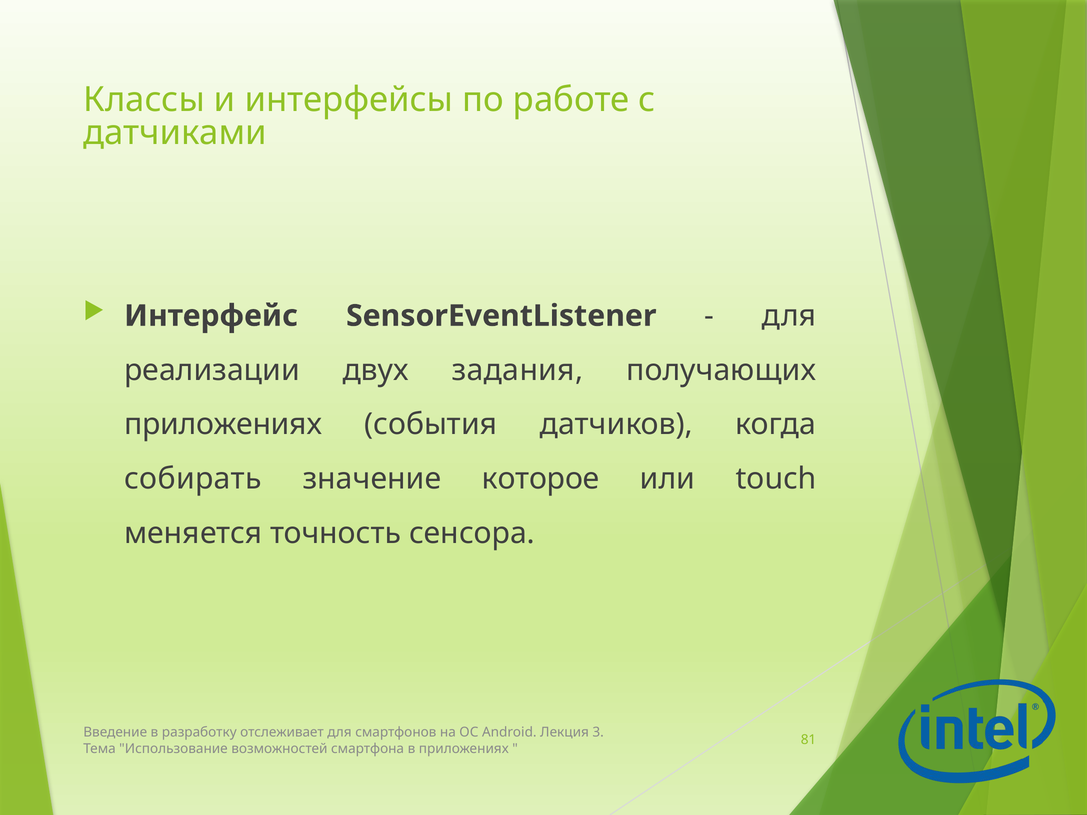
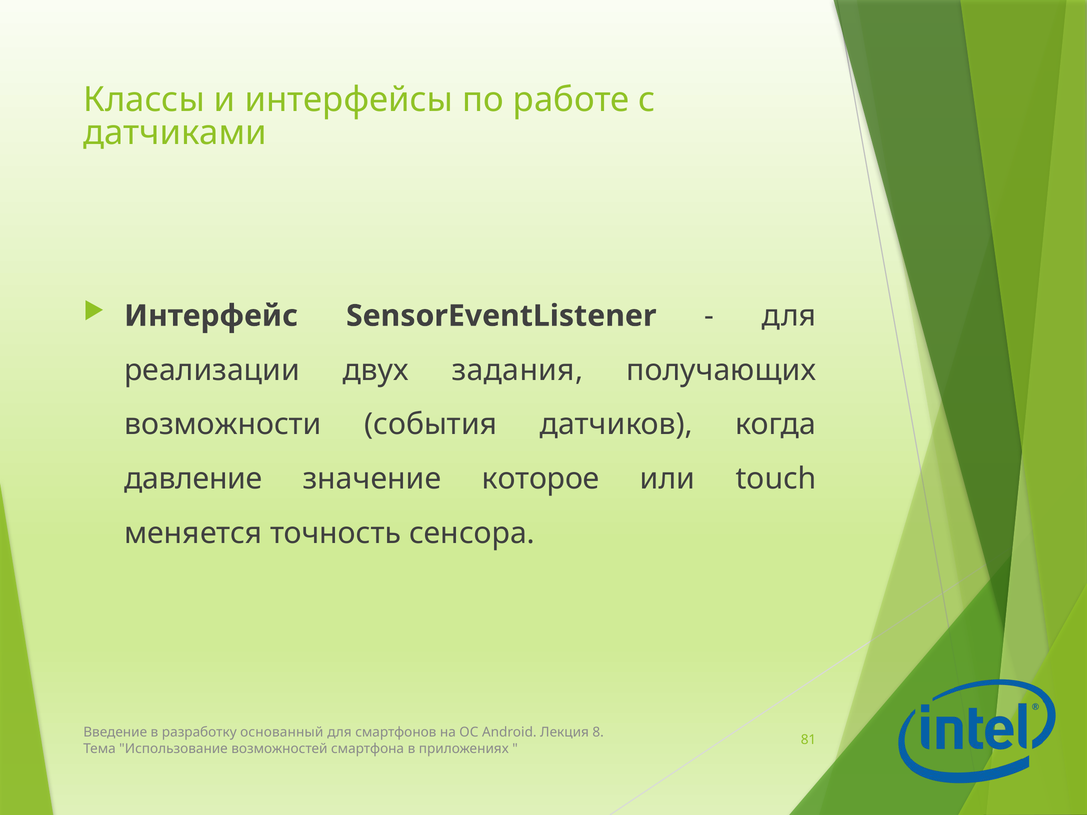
приложениях: приложениях -> возможности (223, 425)
собирать: собирать -> давление (193, 479)
отслеживает: отслеживает -> основанный (282, 733)
3: 3 -> 8 (598, 733)
